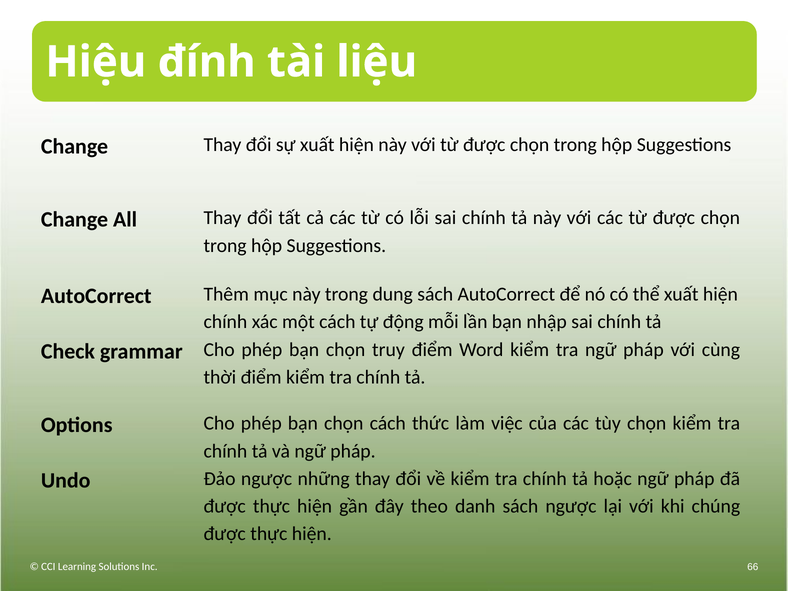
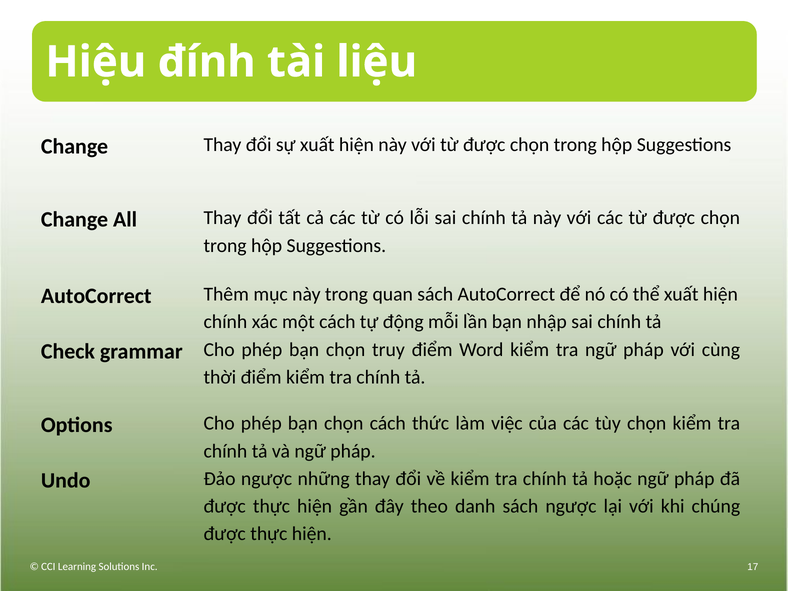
dung: dung -> quan (393, 294)
66: 66 -> 17 (753, 567)
